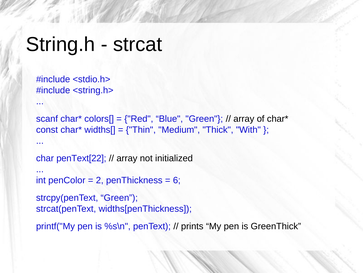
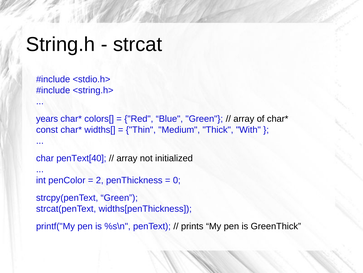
scanf: scanf -> years (47, 118)
penText[22: penText[22 -> penText[40 (81, 158)
6: 6 -> 0 (177, 180)
